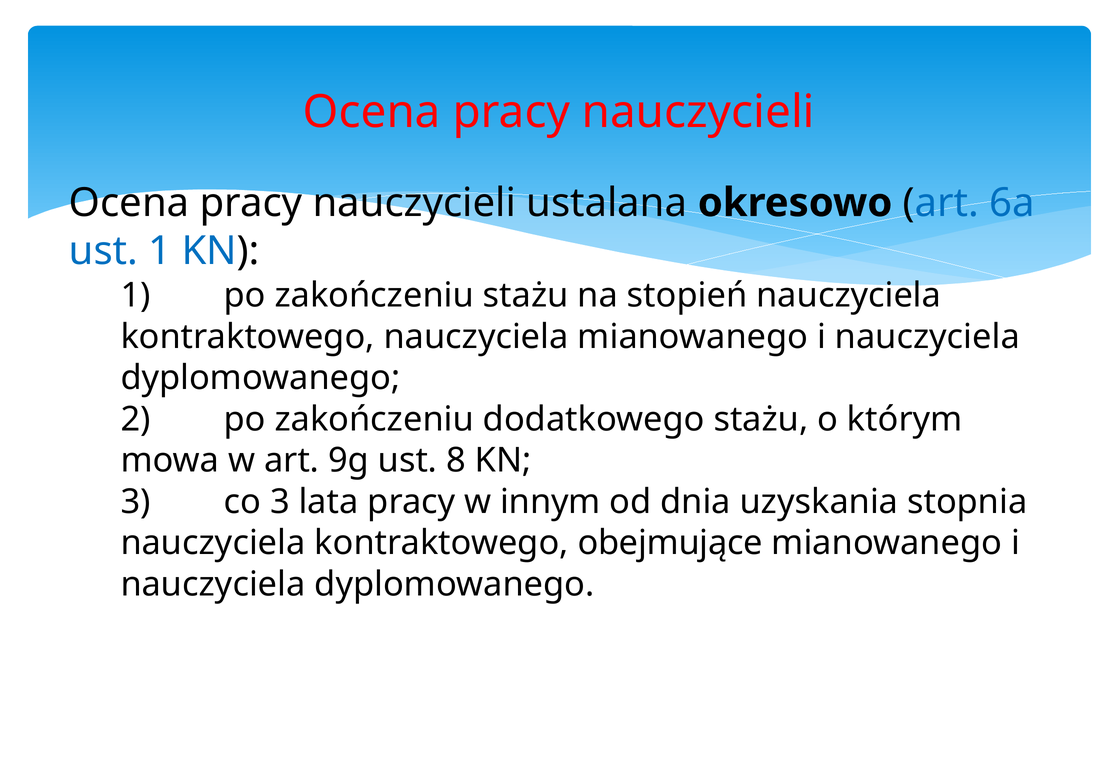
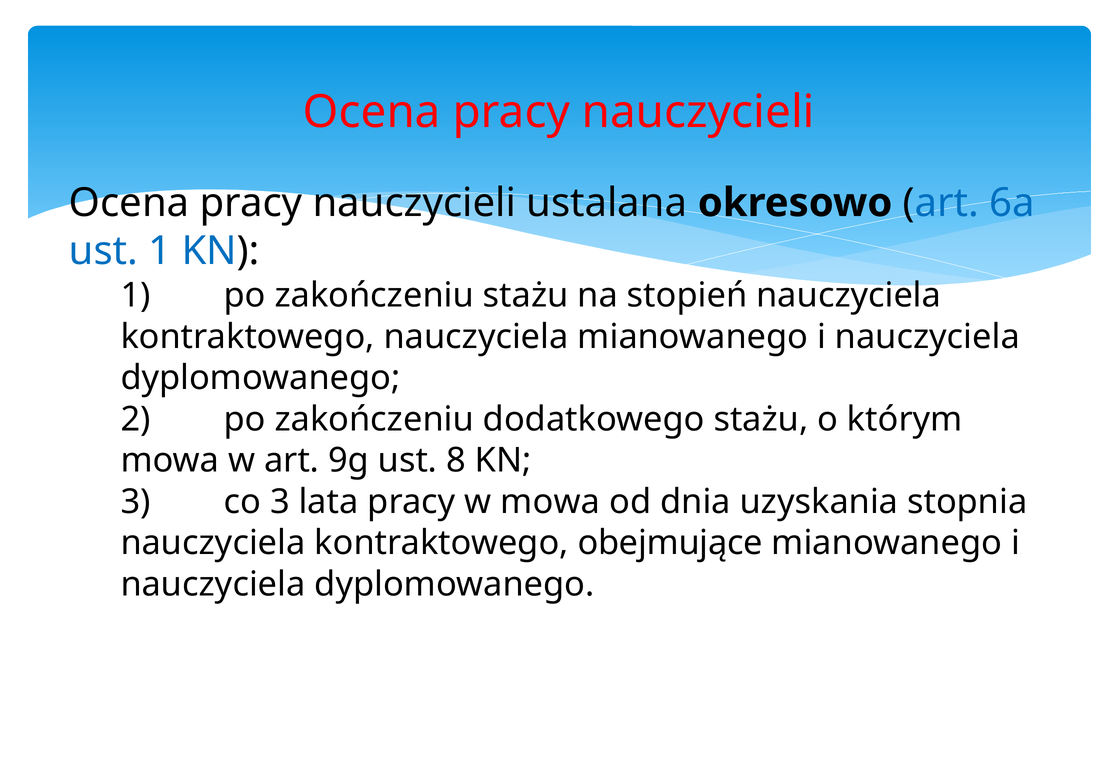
w innym: innym -> mowa (550, 502)
